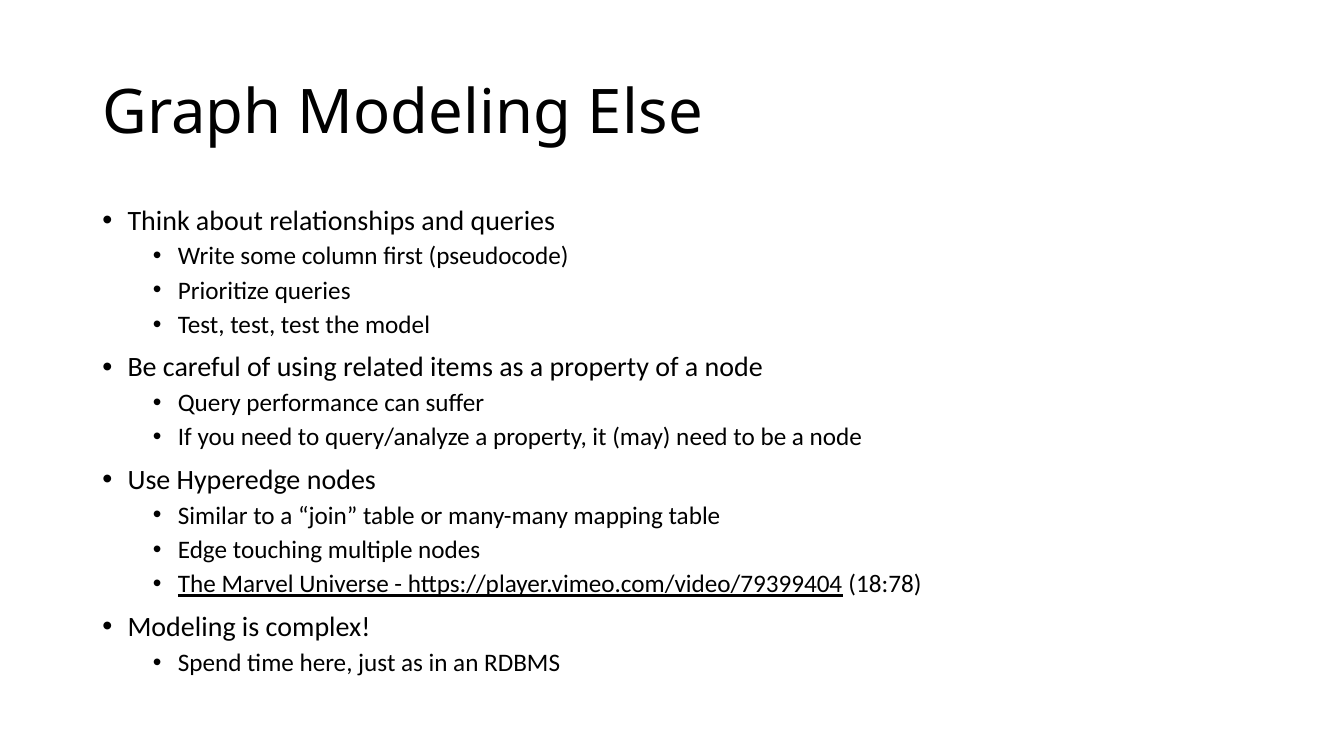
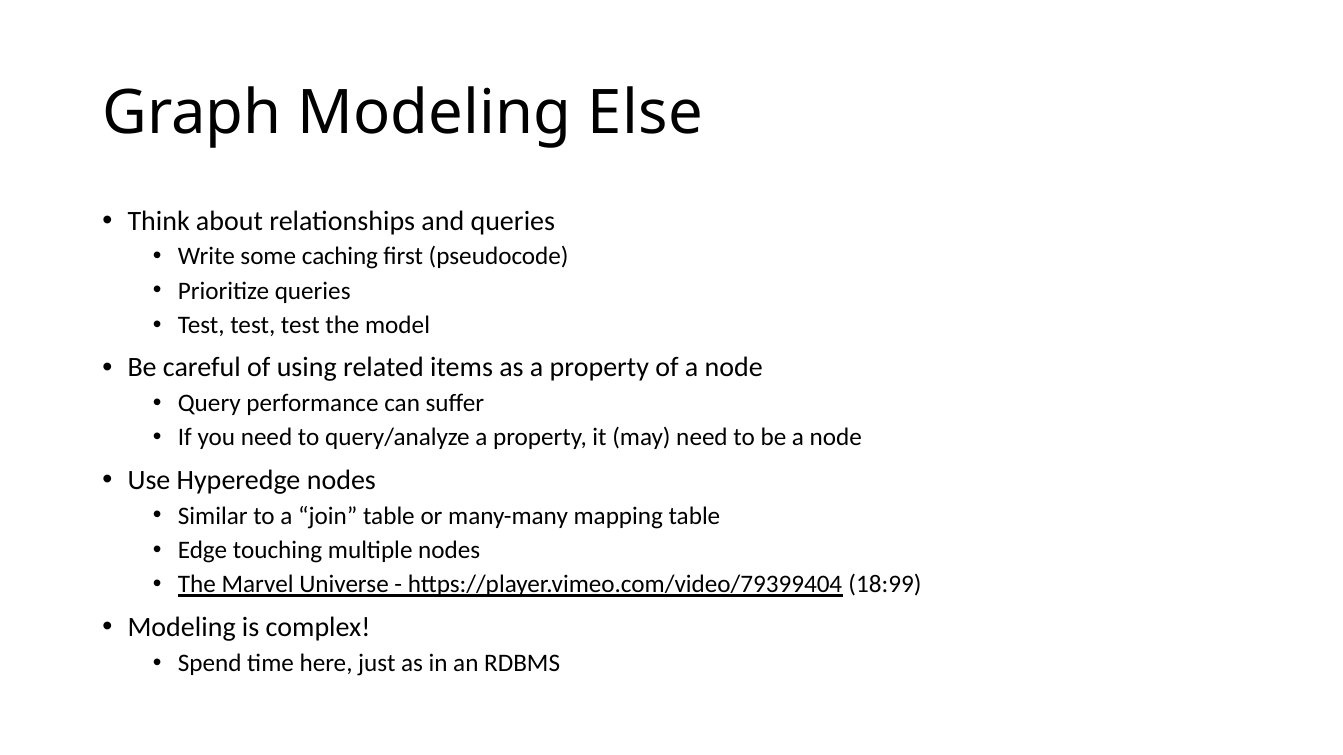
column: column -> caching (340, 257)
18:78: 18:78 -> 18:99 (885, 585)
